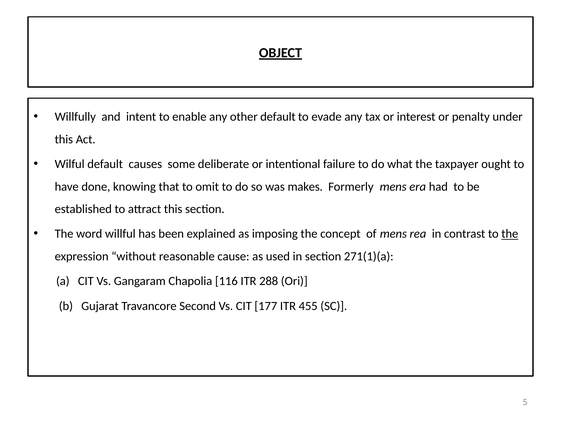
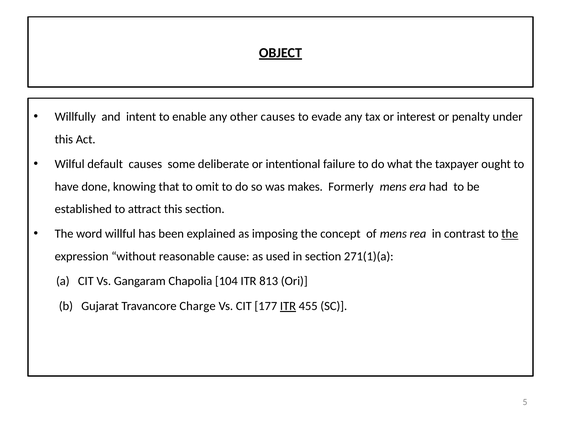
other default: default -> causes (278, 117)
116: 116 -> 104 (226, 281)
288: 288 -> 813 (269, 281)
Second: Second -> Charge (198, 306)
ITR underline: none -> present (288, 306)
